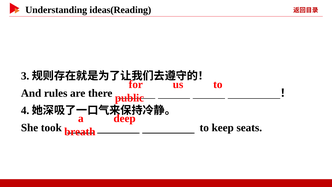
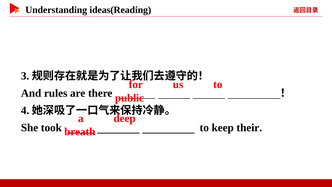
seats: seats -> their (249, 128)
